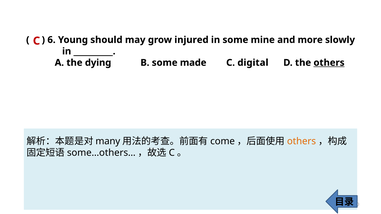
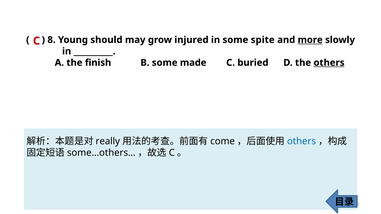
6: 6 -> 8 (51, 40)
mine: mine -> spite (263, 40)
more underline: none -> present (310, 40)
dying: dying -> finish (98, 63)
digital: digital -> buried (253, 63)
many: many -> really (108, 141)
others colour: orange -> blue (301, 141)
